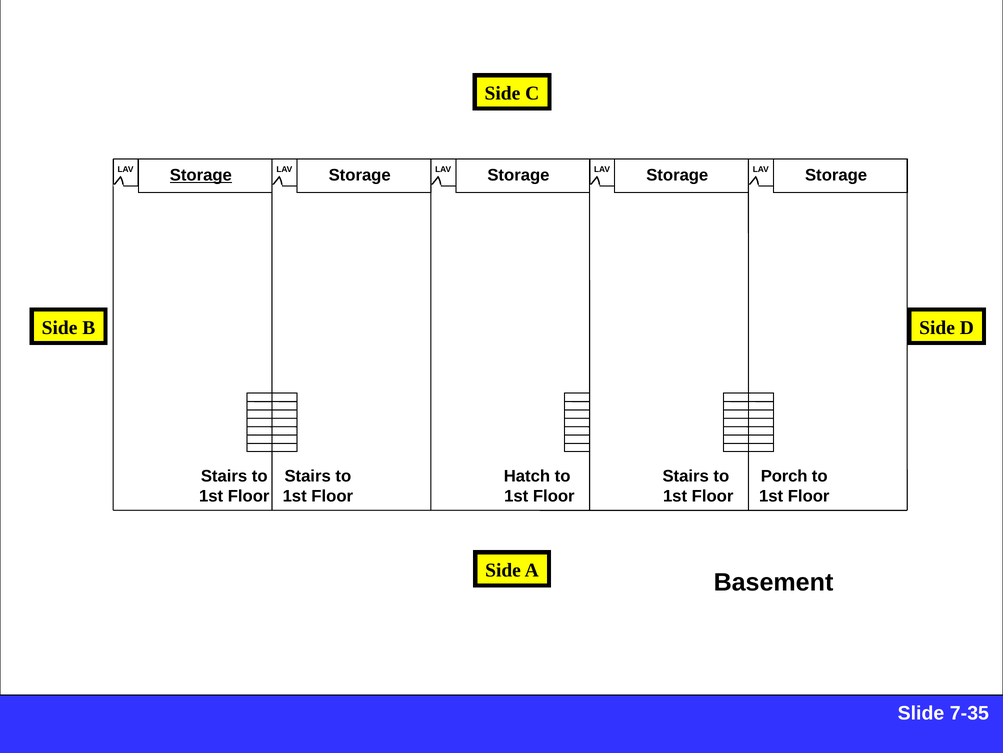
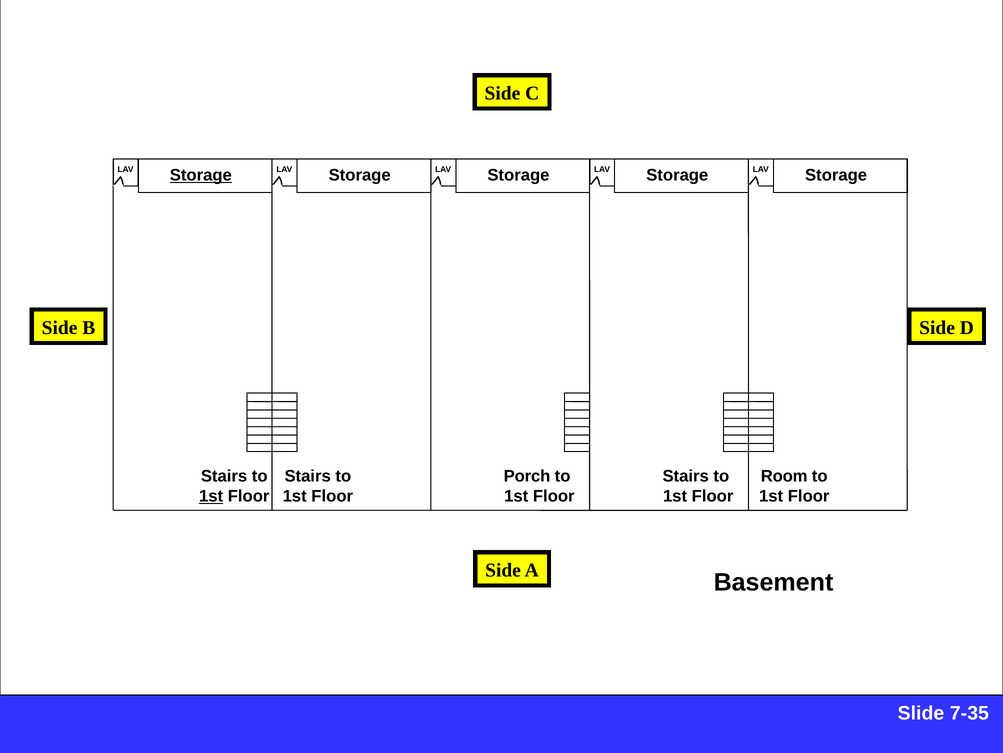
Hatch: Hatch -> Porch (527, 476)
Porch: Porch -> Room (784, 476)
1st underline: none -> present (211, 496)
